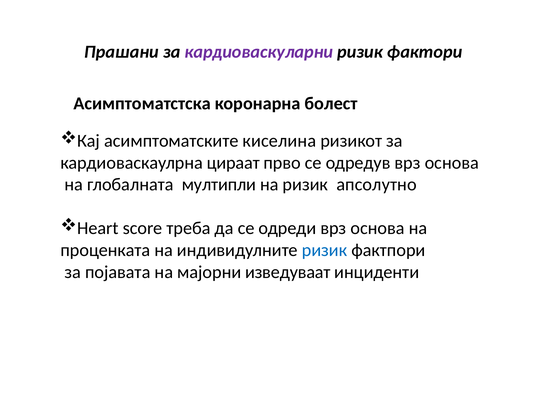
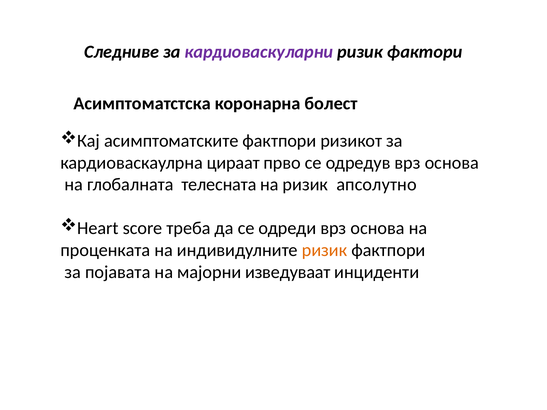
Прашани: Прашани -> Следниве (122, 52)
асимптоматските киселина: киселина -> фактпори (280, 141)
мултипли: мултипли -> телесната (219, 185)
ризик colour: blue -> orange (325, 250)
